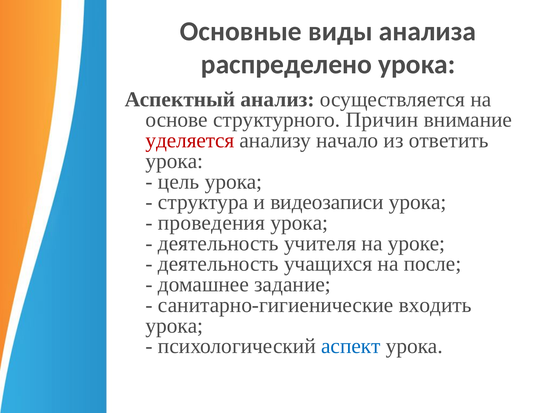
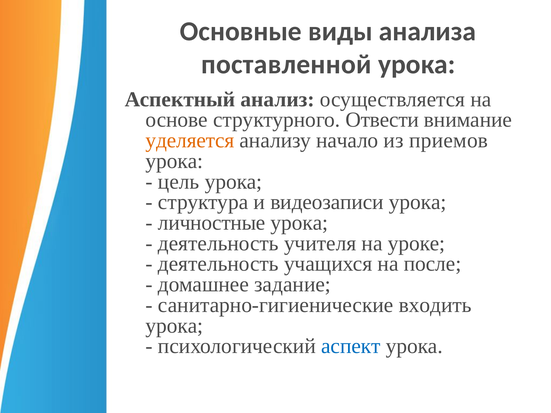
распределено: распределено -> поставленной (286, 64)
Причин: Причин -> Отвести (382, 120)
уделяется colour: red -> orange (190, 141)
ответить: ответить -> приемов (449, 141)
проведения: проведения -> личностные (212, 223)
